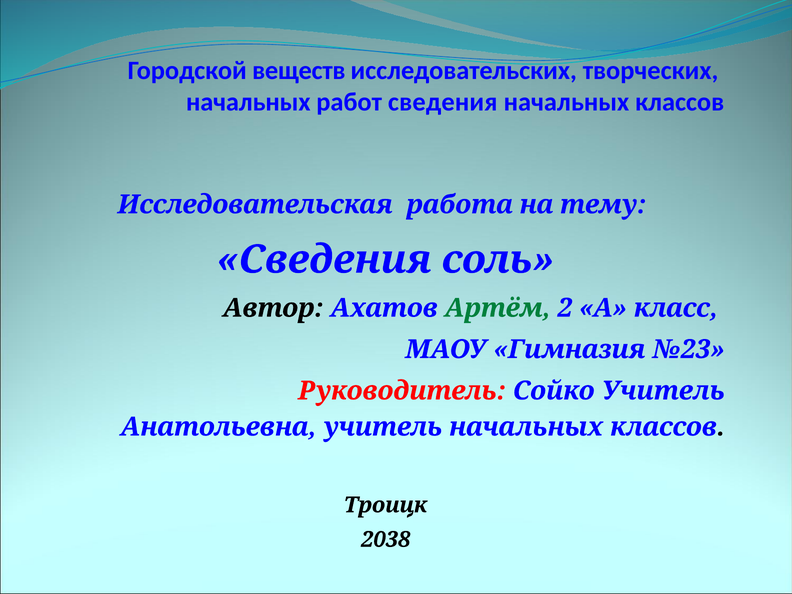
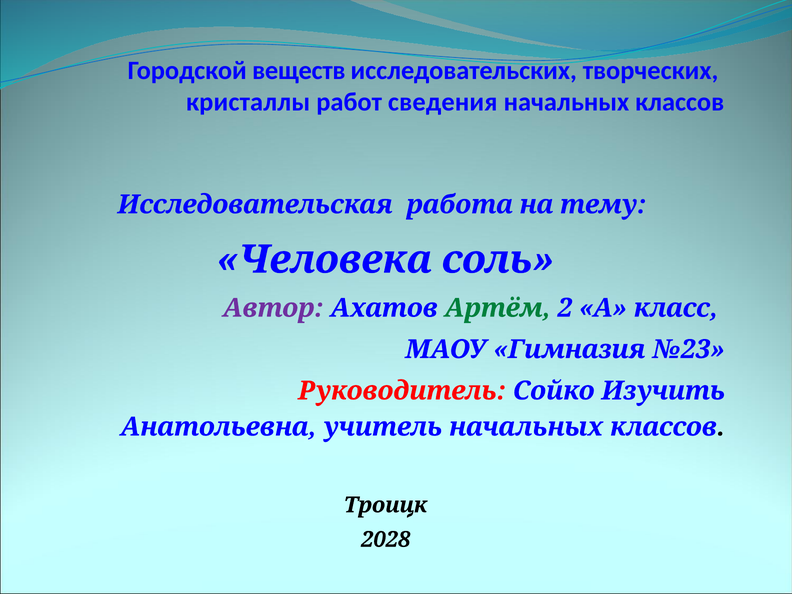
начальных: начальных -> кристаллы (248, 102)
Сведения: Сведения -> Человека (324, 260)
Автор colour: black -> purple (273, 308)
Сойко Учитель: Учитель -> Изучить (663, 391)
2038: 2038 -> 2028 (386, 540)
